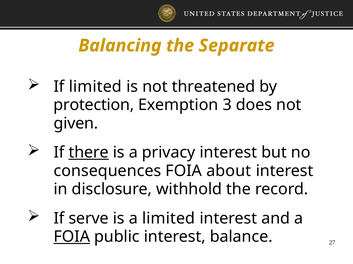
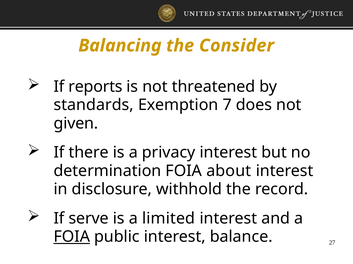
Separate: Separate -> Consider (237, 46)
If limited: limited -> reports (95, 87)
protection: protection -> standards (94, 105)
3: 3 -> 7 (227, 105)
there underline: present -> none (89, 153)
consequences: consequences -> determination (107, 171)
